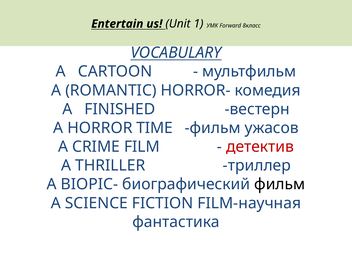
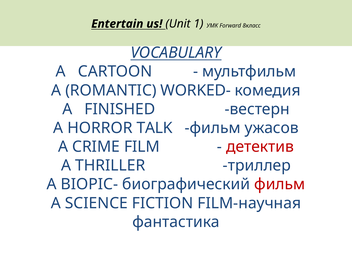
HORROR-: HORROR- -> WORKED- (196, 90)
TIME: TIME -> TALK (155, 128)
фильм colour: black -> red (280, 184)
